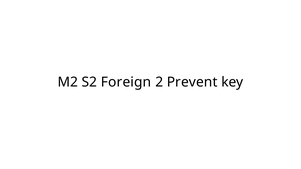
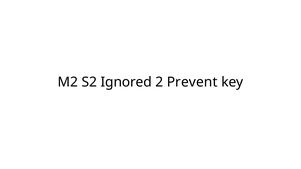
Foreign: Foreign -> Ignored (126, 82)
